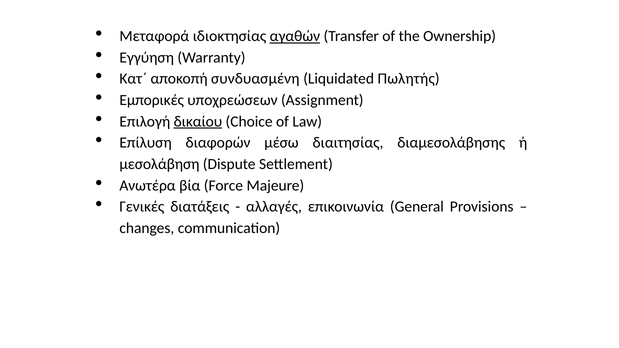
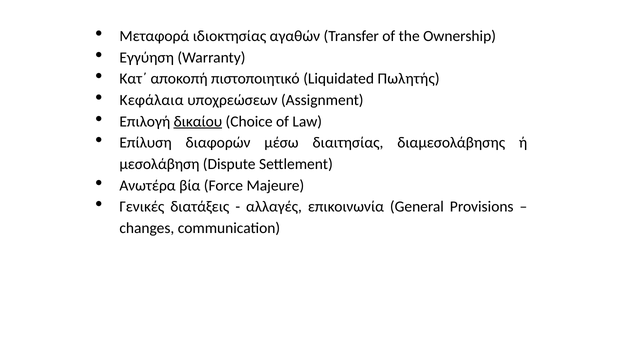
αγαθών underline: present -> none (295, 36)
συνδυασμένη: συνδυασμένη -> πιστοποιητικό (255, 79)
Εμπορικές: Εμπορικές -> Κεφάλαια (152, 100)
